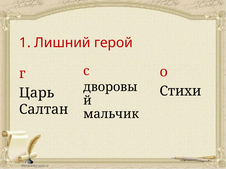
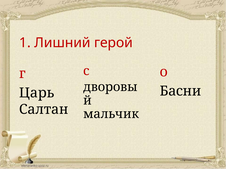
Стихи: Стихи -> Басни (181, 91)
